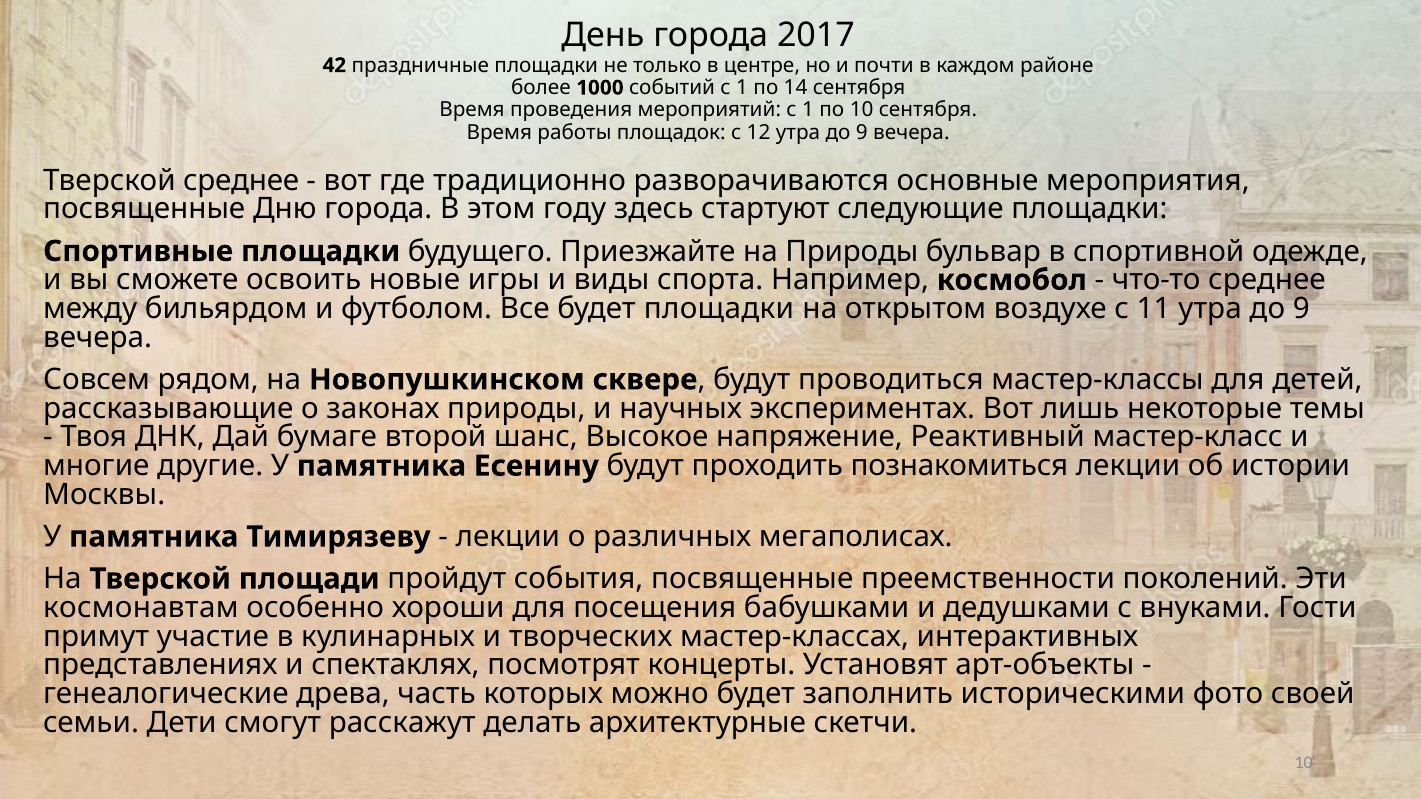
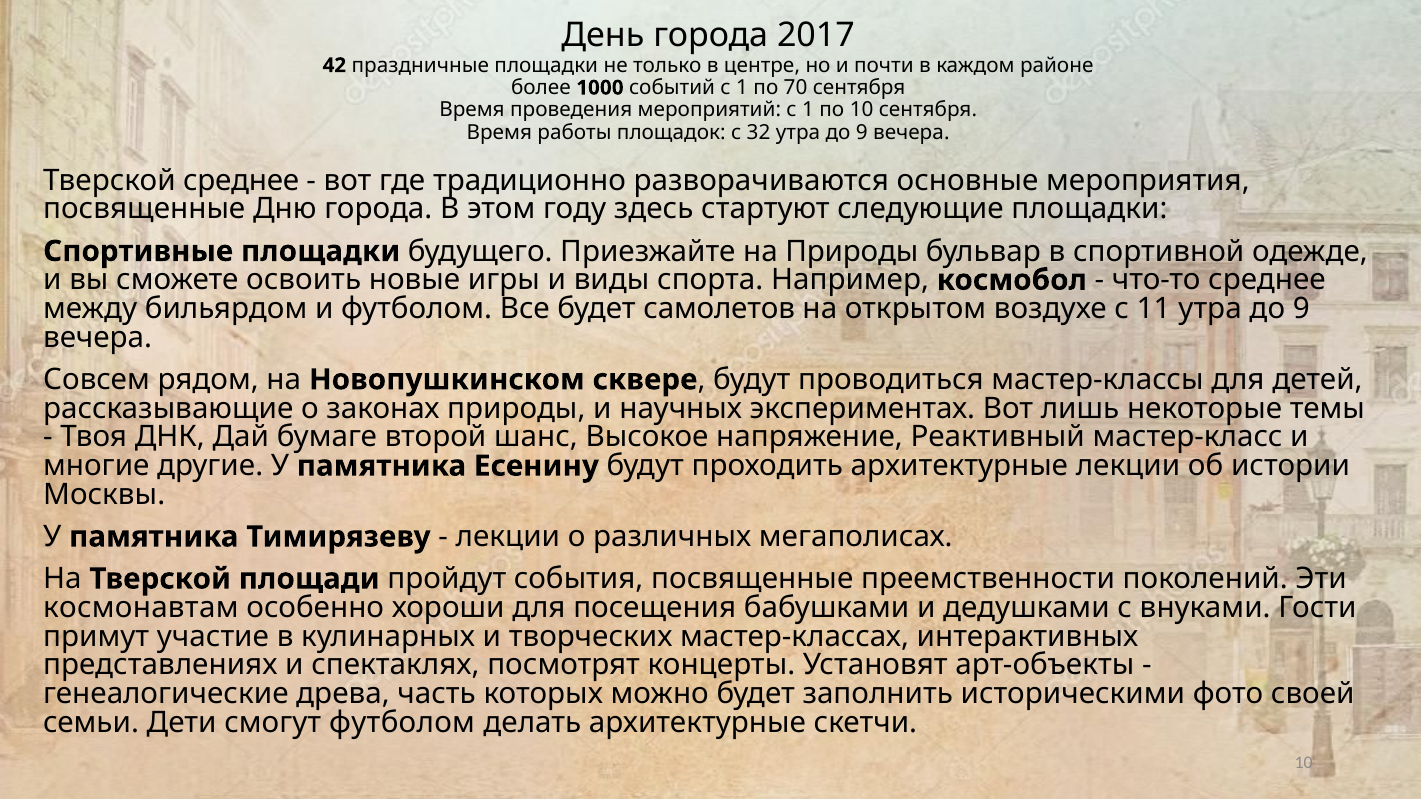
14: 14 -> 70 (796, 88)
12: 12 -> 32 (759, 133)
будет площадки: площадки -> самолетов (719, 309)
проходить познакомиться: познакомиться -> архитектурные (959, 466)
смогут расскажут: расскажут -> футболом (402, 723)
